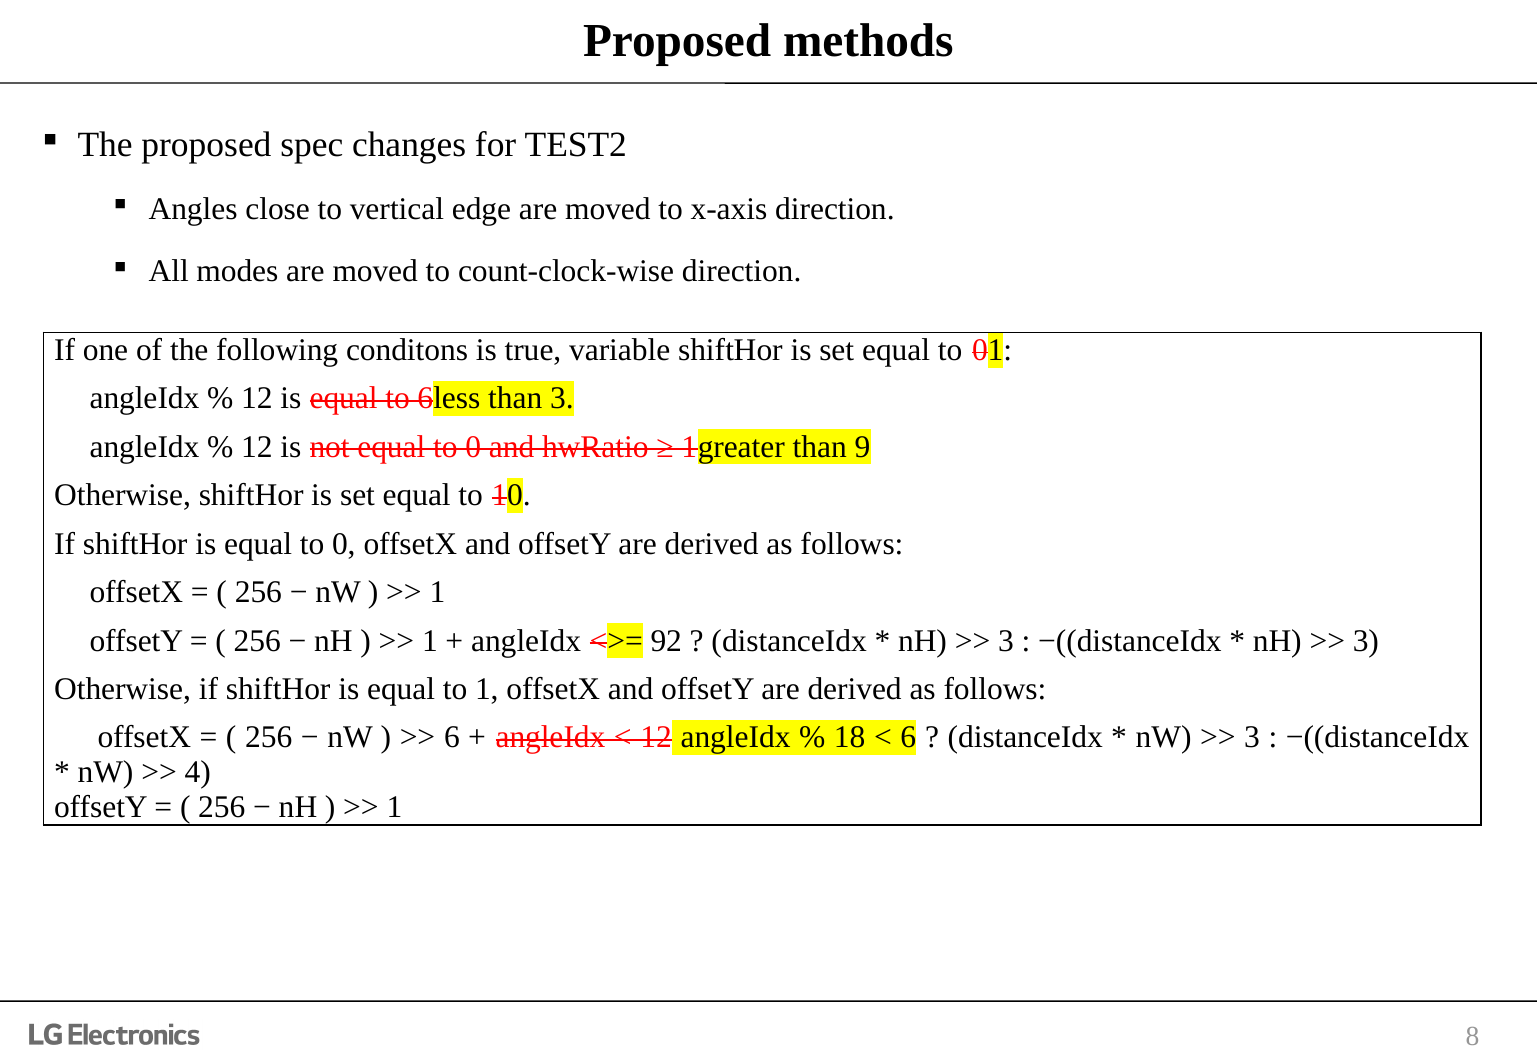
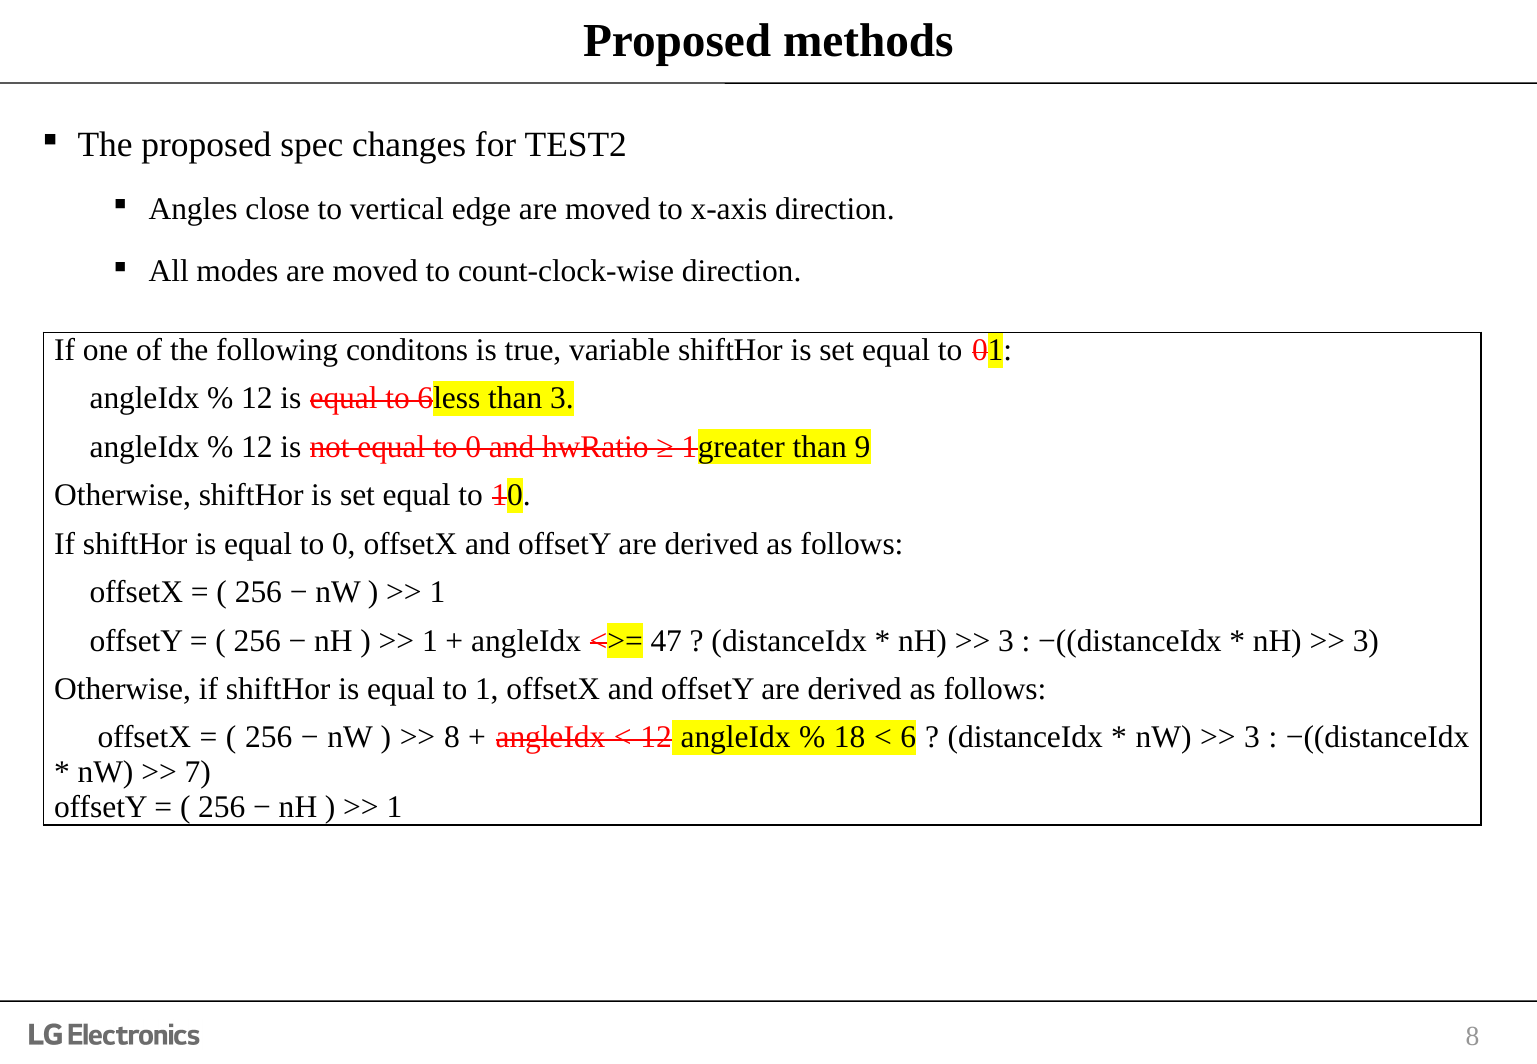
92: 92 -> 47 (666, 641)
6: 6 -> 8 (452, 738)
4: 4 -> 7 (198, 773)
